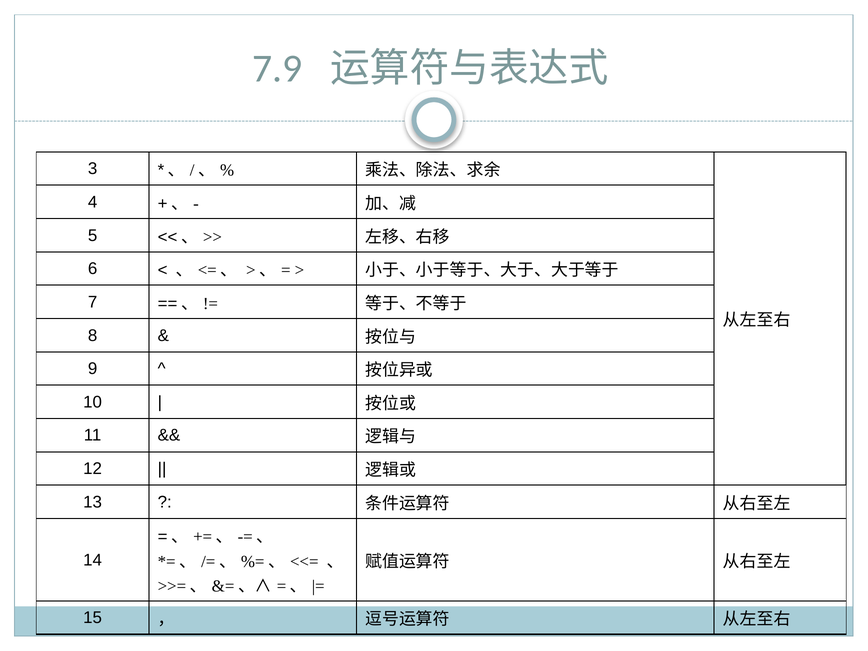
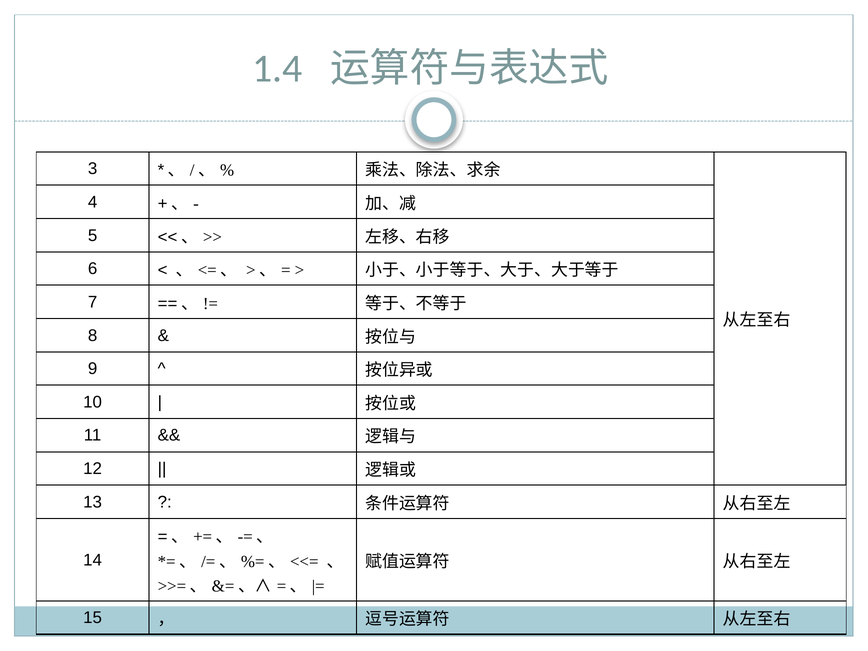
7.9: 7.9 -> 1.4 (277, 69)
